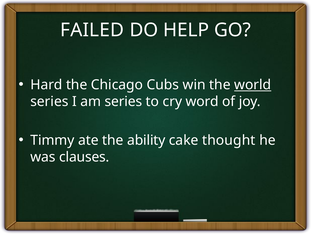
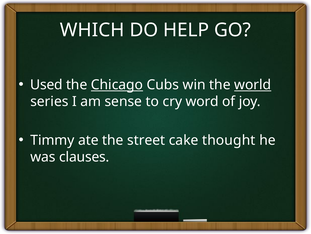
FAILED: FAILED -> WHICH (92, 30)
Hard: Hard -> Used (46, 85)
Chicago underline: none -> present (117, 85)
am series: series -> sense (123, 101)
ability: ability -> street (146, 140)
